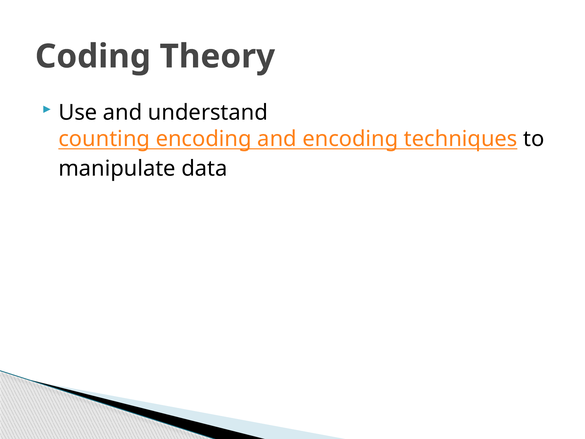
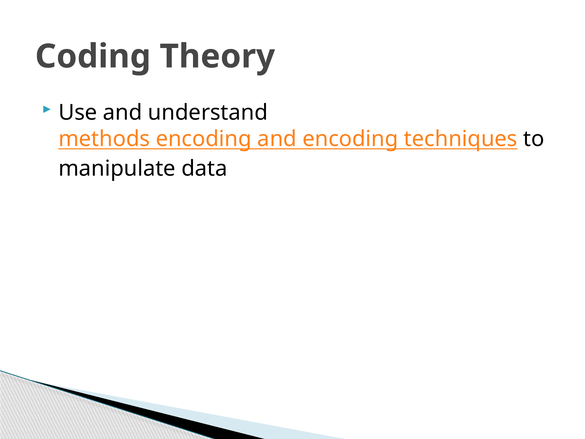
counting: counting -> methods (104, 139)
